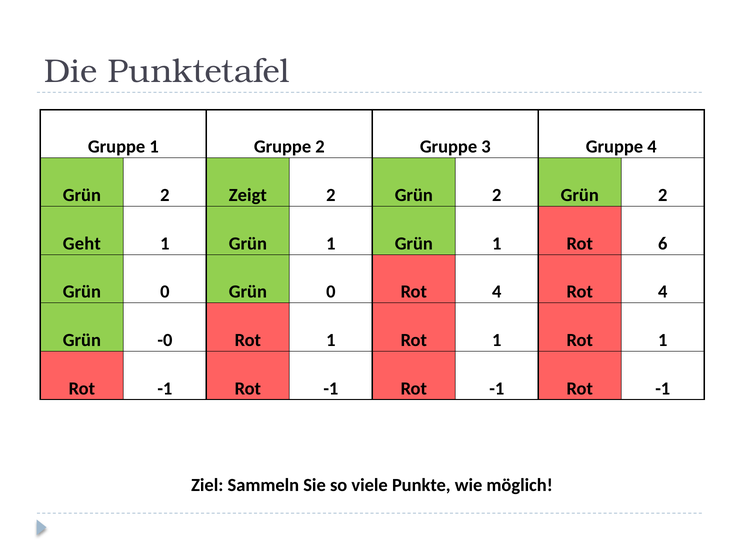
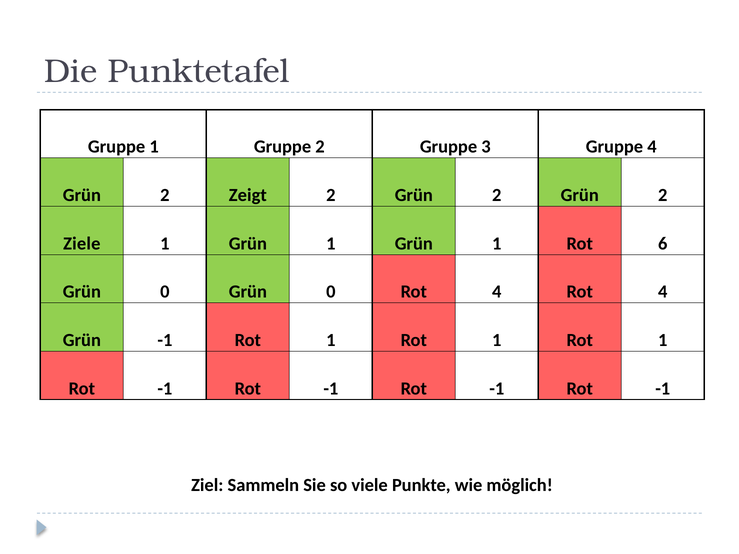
Geht: Geht -> Ziele (82, 244)
Grün -0: -0 -> -1 (165, 340)
